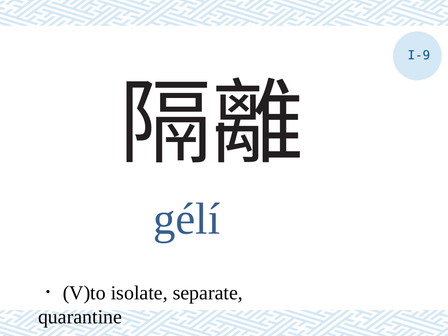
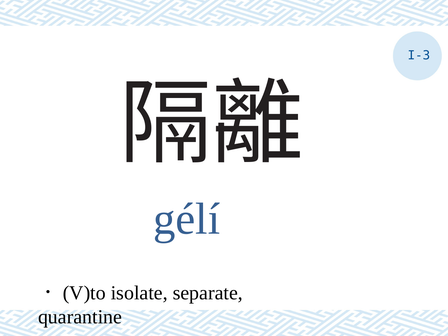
I-9: I-9 -> I-3 (419, 55)
